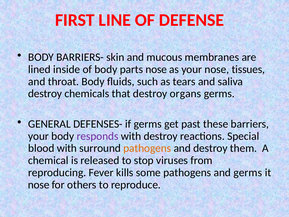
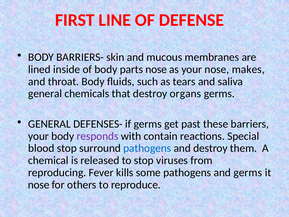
tissues: tissues -> makes (248, 69)
destroy: destroy -> general (45, 94)
with destroy: destroy -> contain (161, 136)
blood with: with -> stop (67, 148)
pathogens colour: orange -> blue (147, 148)
